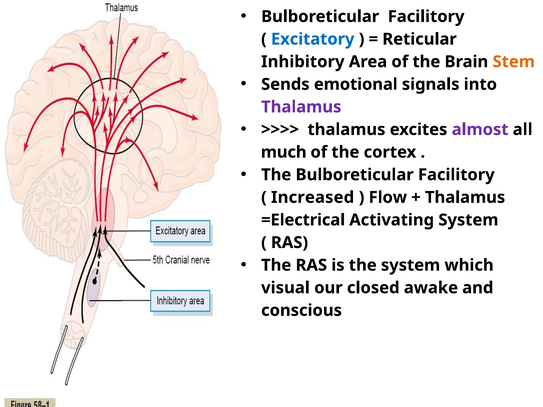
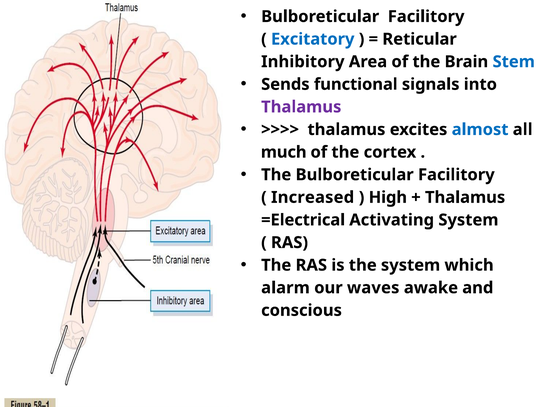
Stem colour: orange -> blue (514, 62)
emotional: emotional -> functional (356, 84)
almost colour: purple -> blue (480, 130)
Flow: Flow -> High (388, 197)
visual: visual -> alarm (285, 288)
closed: closed -> waves (373, 288)
